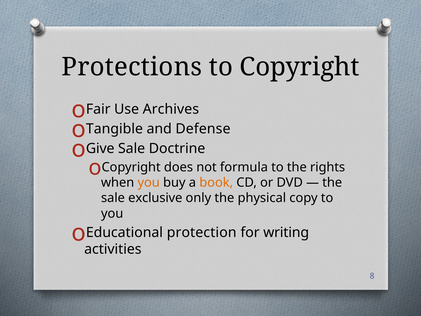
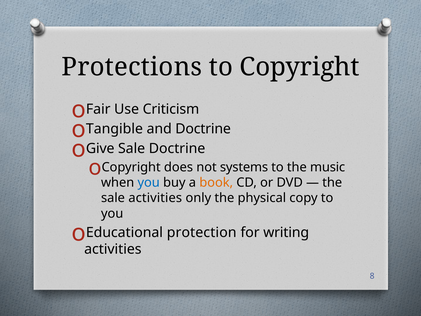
Archives: Archives -> Criticism (171, 109)
and Defense: Defense -> Doctrine (203, 129)
formula: formula -> systems (244, 167)
rights: rights -> music (328, 167)
you colour: orange -> blue (149, 182)
sale exclusive: exclusive -> activities (155, 198)
